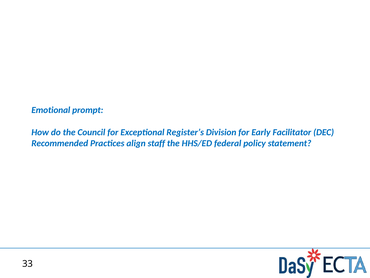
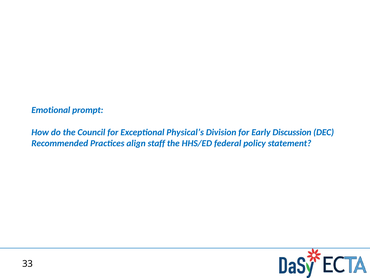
Register’s: Register’s -> Physical’s (185, 132)
Facilitator: Facilitator -> Discussion (292, 132)
